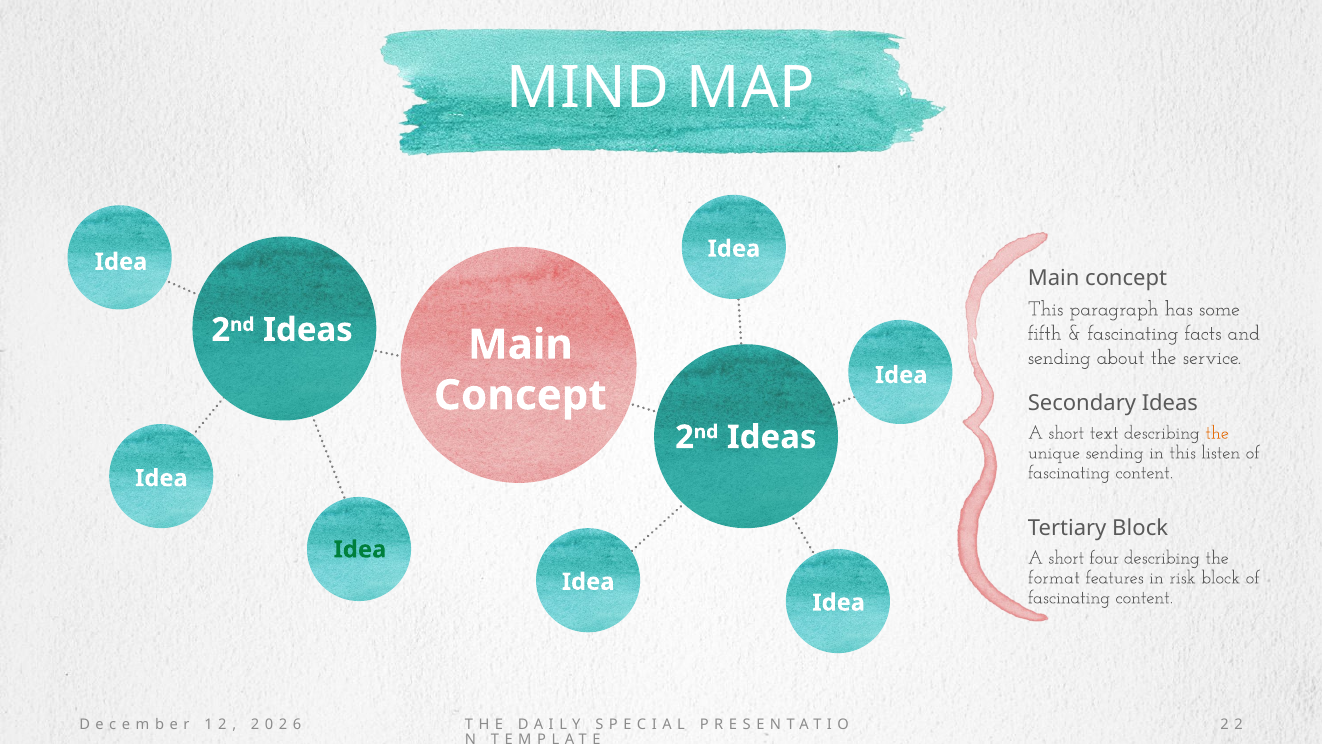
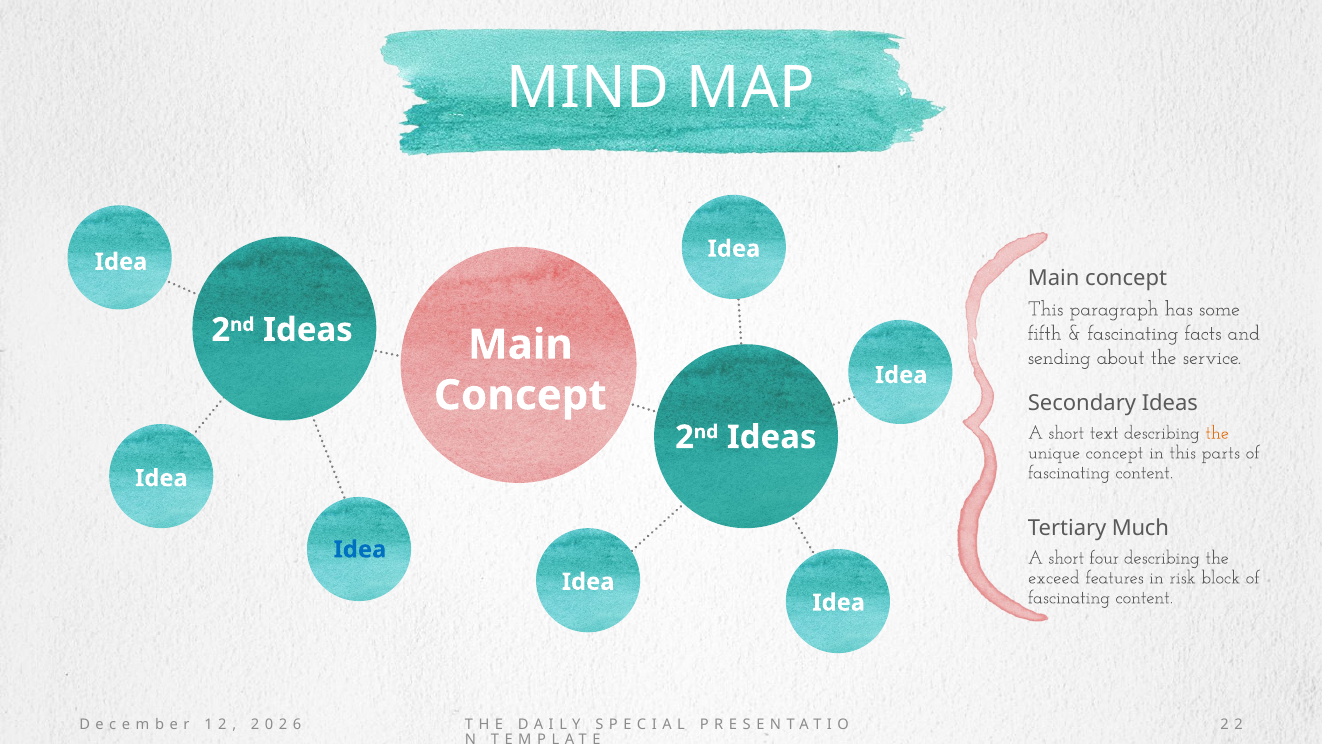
unique sending: sending -> concept (1114, 452)
listen: listen -> parts (1221, 452)
Tertiary Block: Block -> Much (1140, 528)
Idea colour: green -> blue (360, 549)
format: format -> exceed (1054, 577)
